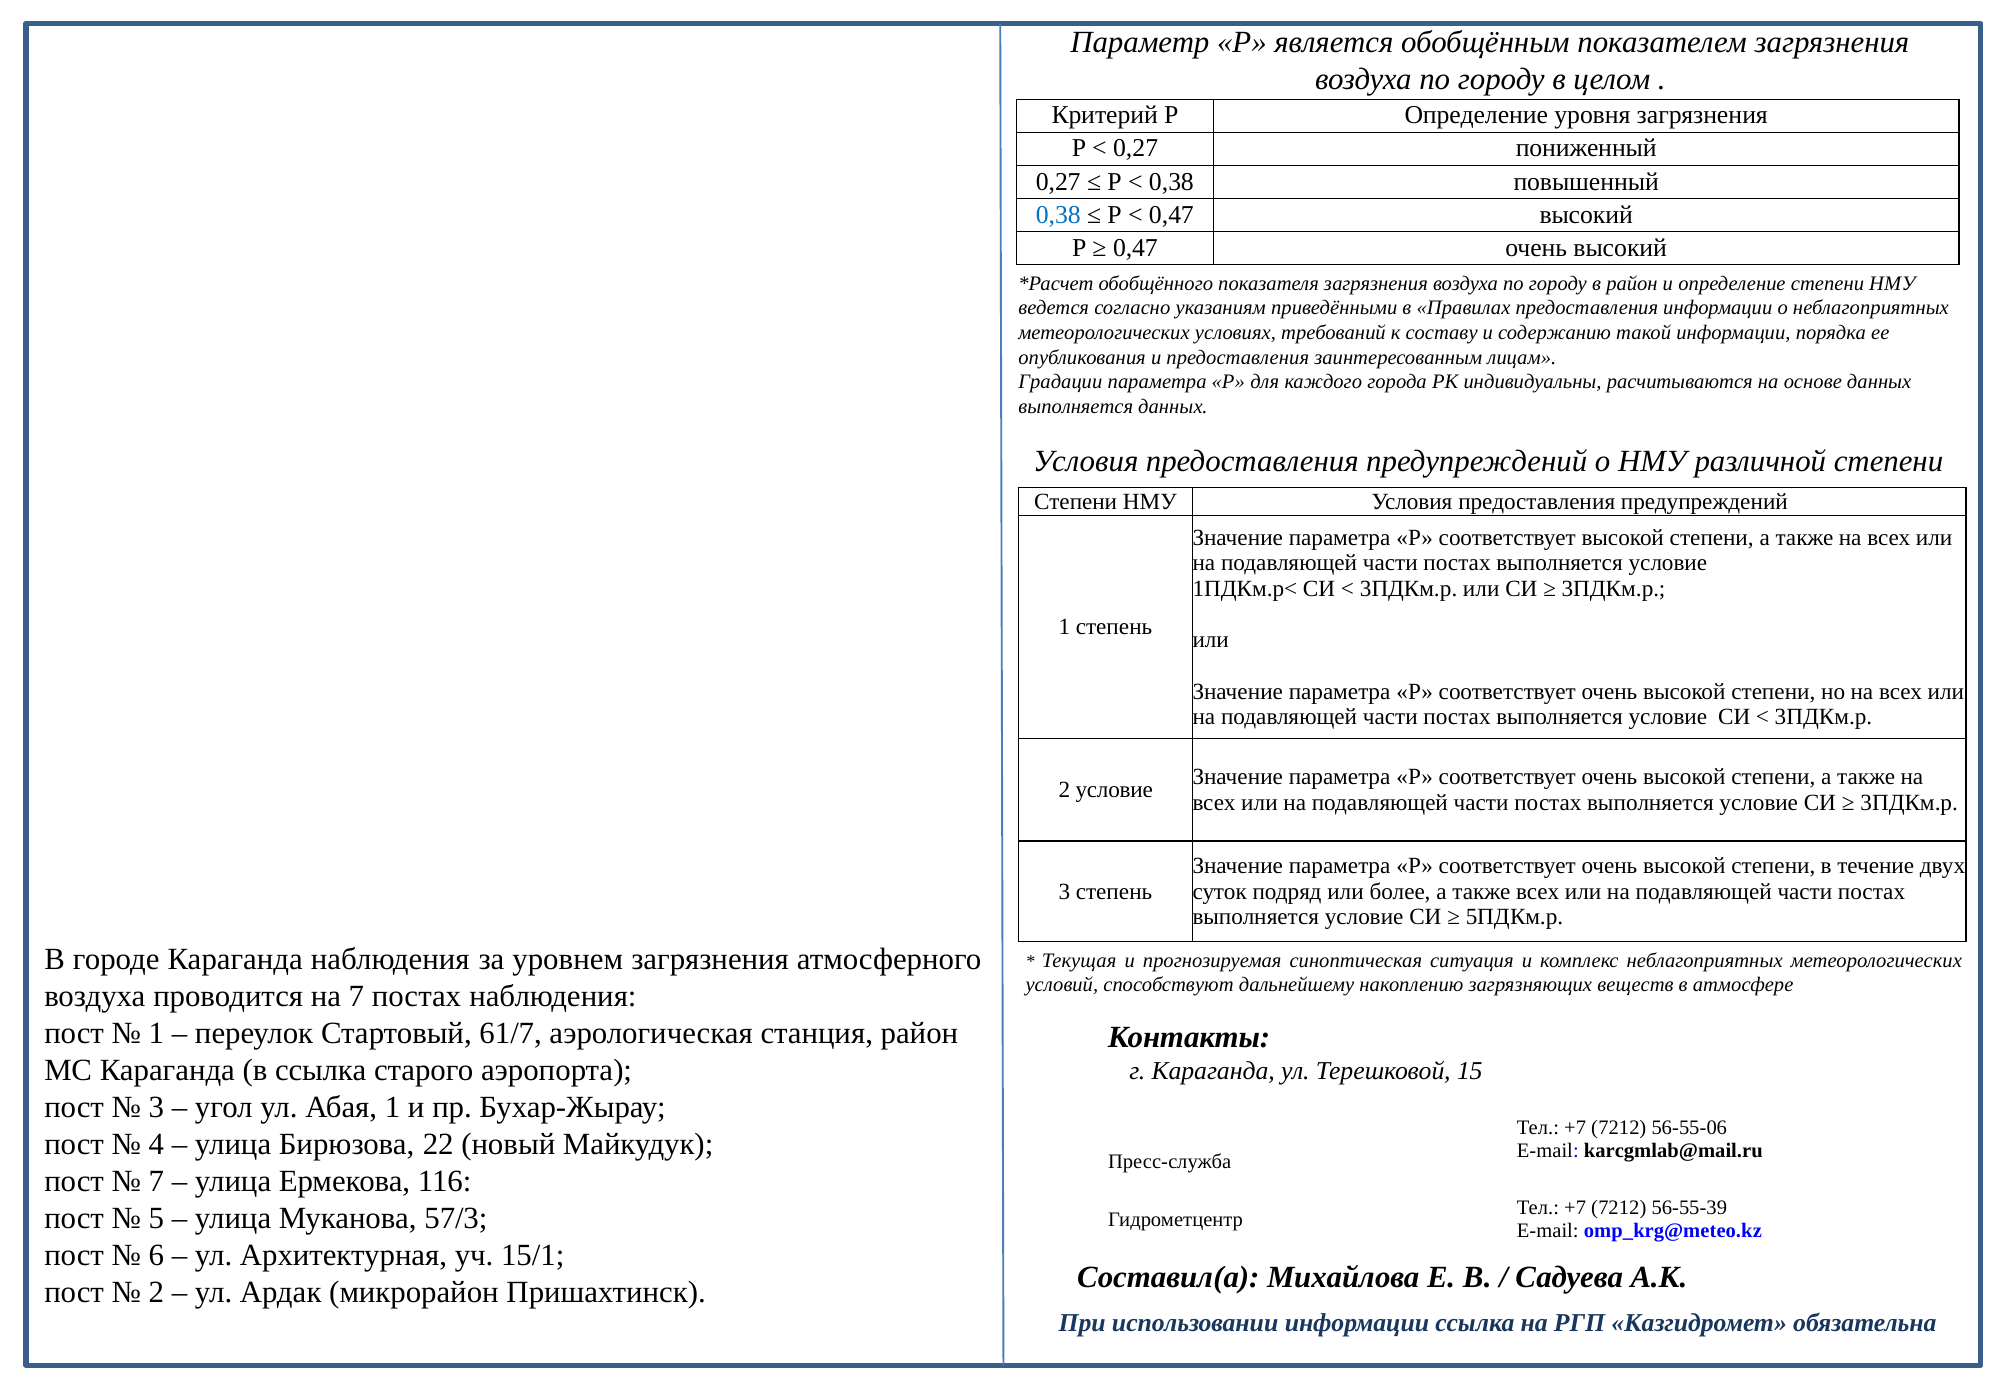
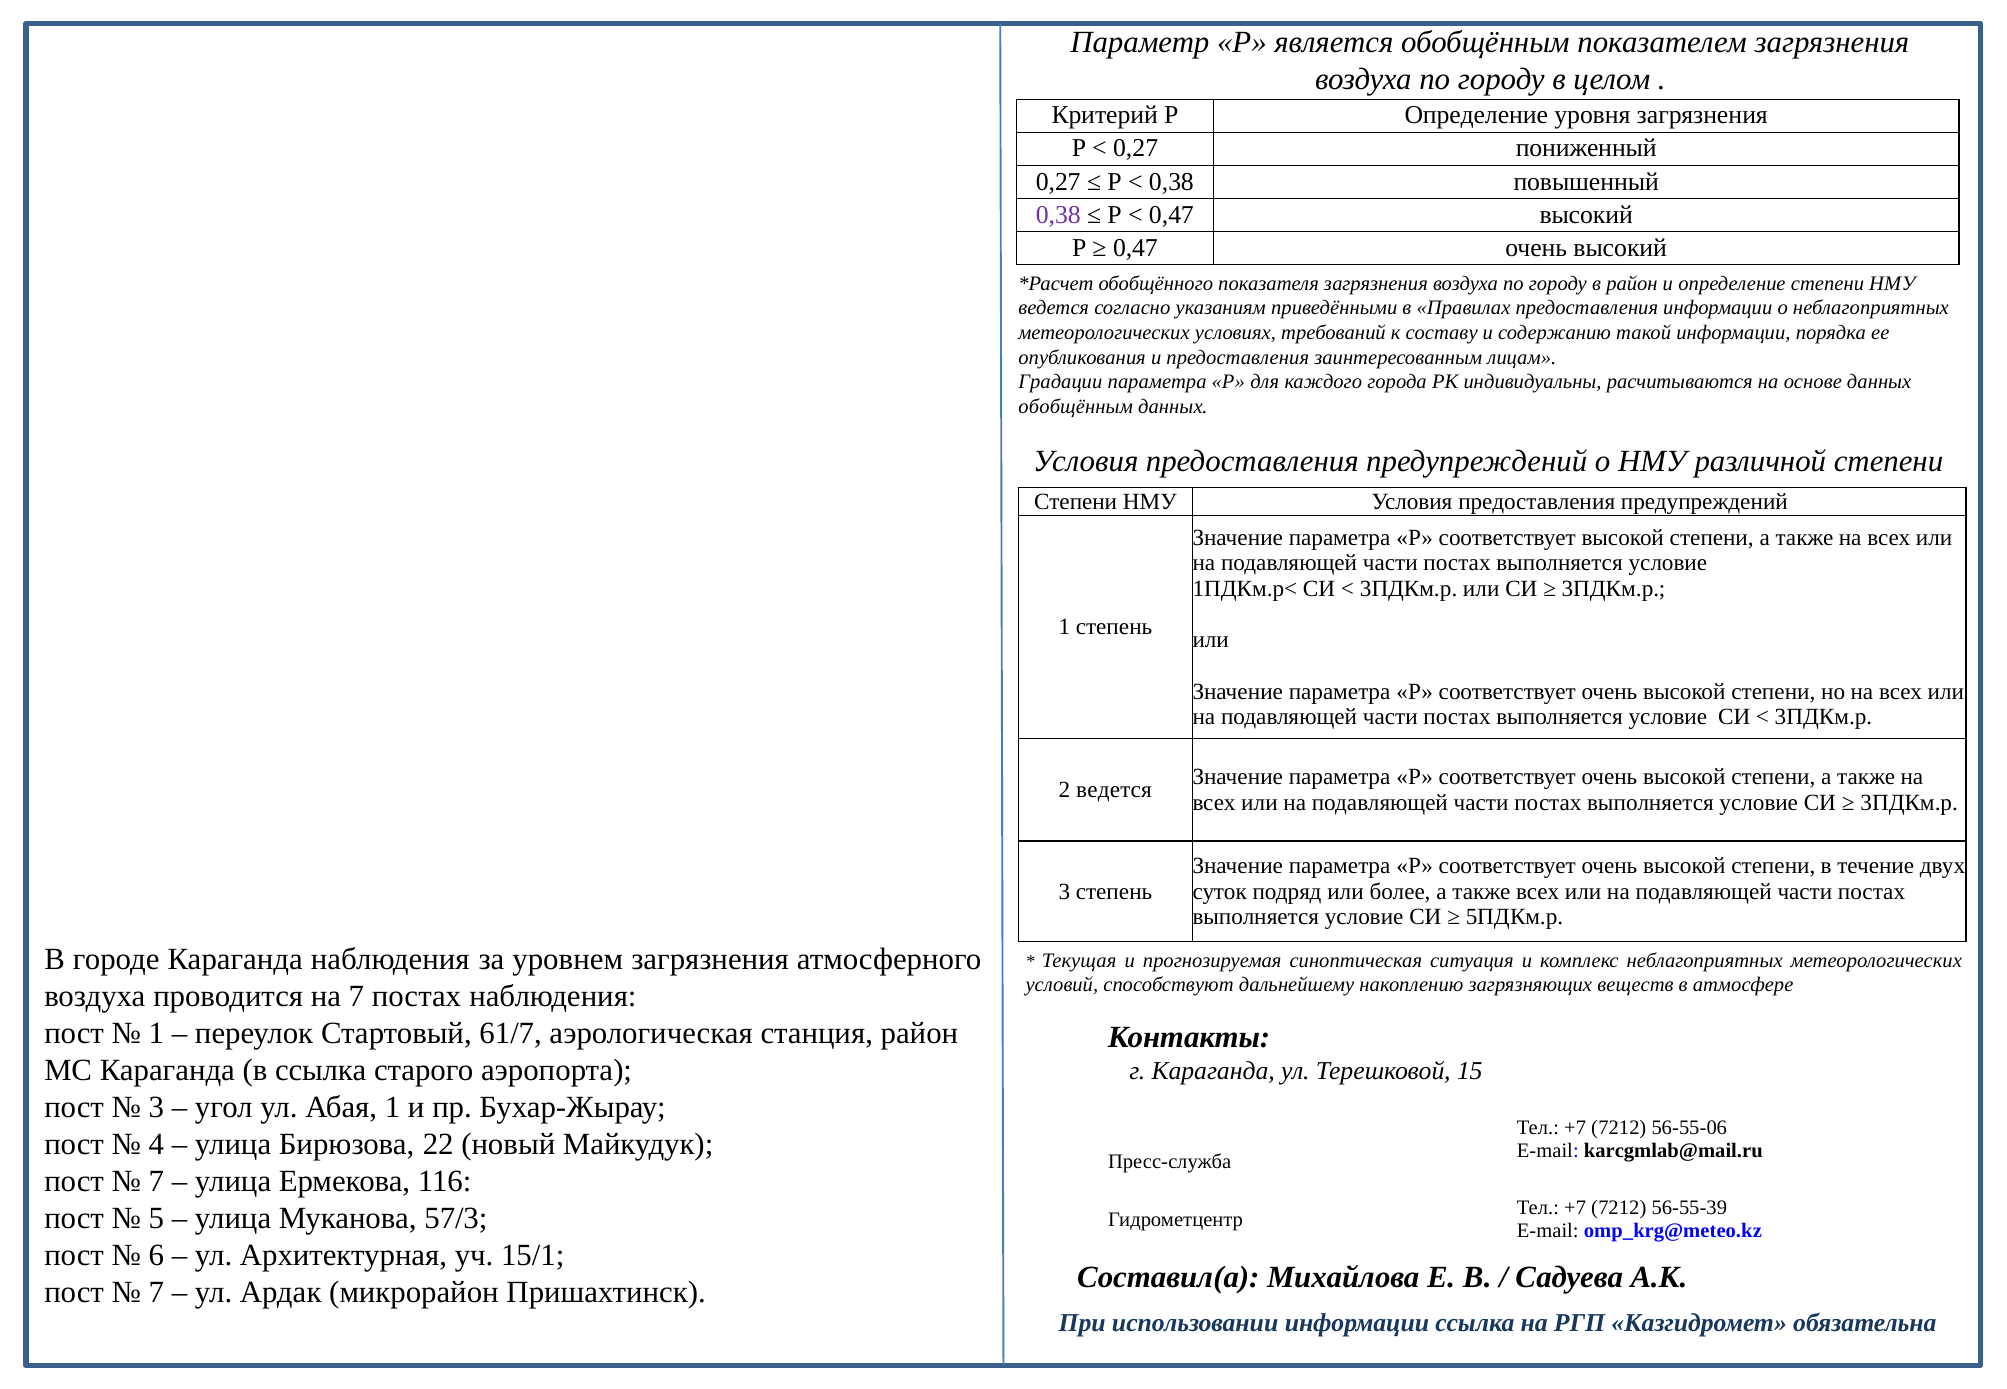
0,38 colour: blue -> purple (1058, 215)
выполняется: выполняется -> обобщённым (1076, 407)
2 условие: условие -> ведется (1114, 790)
2: 2 -> 7 (156, 1293)
